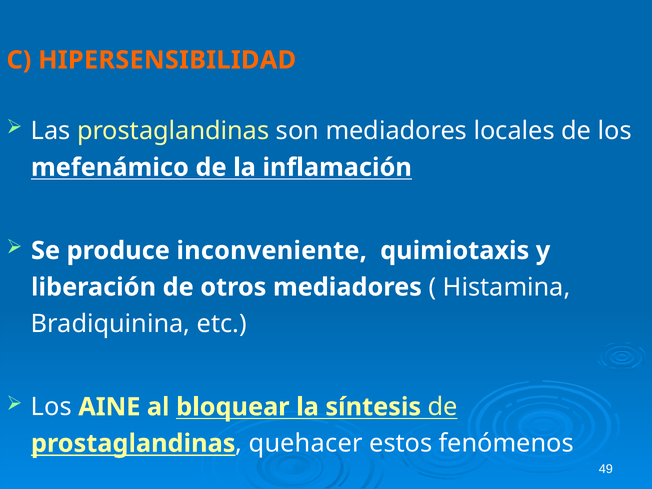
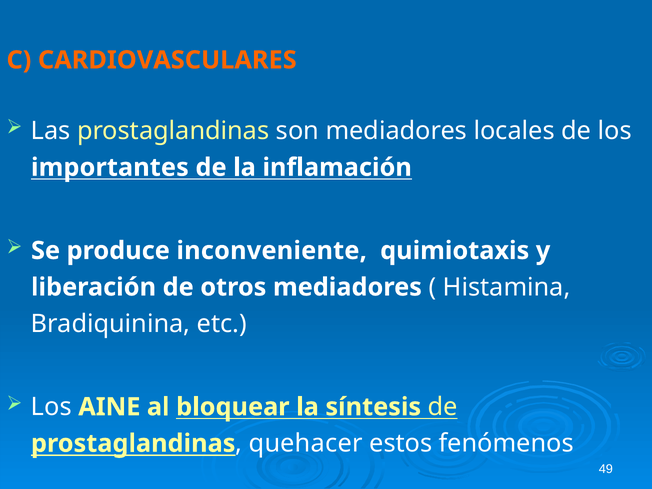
HIPERSENSIBILIDAD: HIPERSENSIBILIDAD -> CARDIOVASCULARES (167, 60)
mefenámico: mefenámico -> importantes (110, 167)
